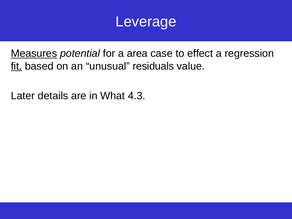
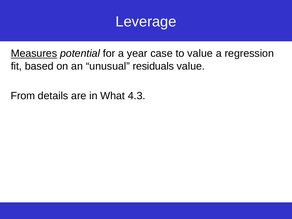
area: area -> year (137, 53)
to effect: effect -> value (200, 53)
fit underline: present -> none (16, 66)
Later: Later -> From (23, 96)
